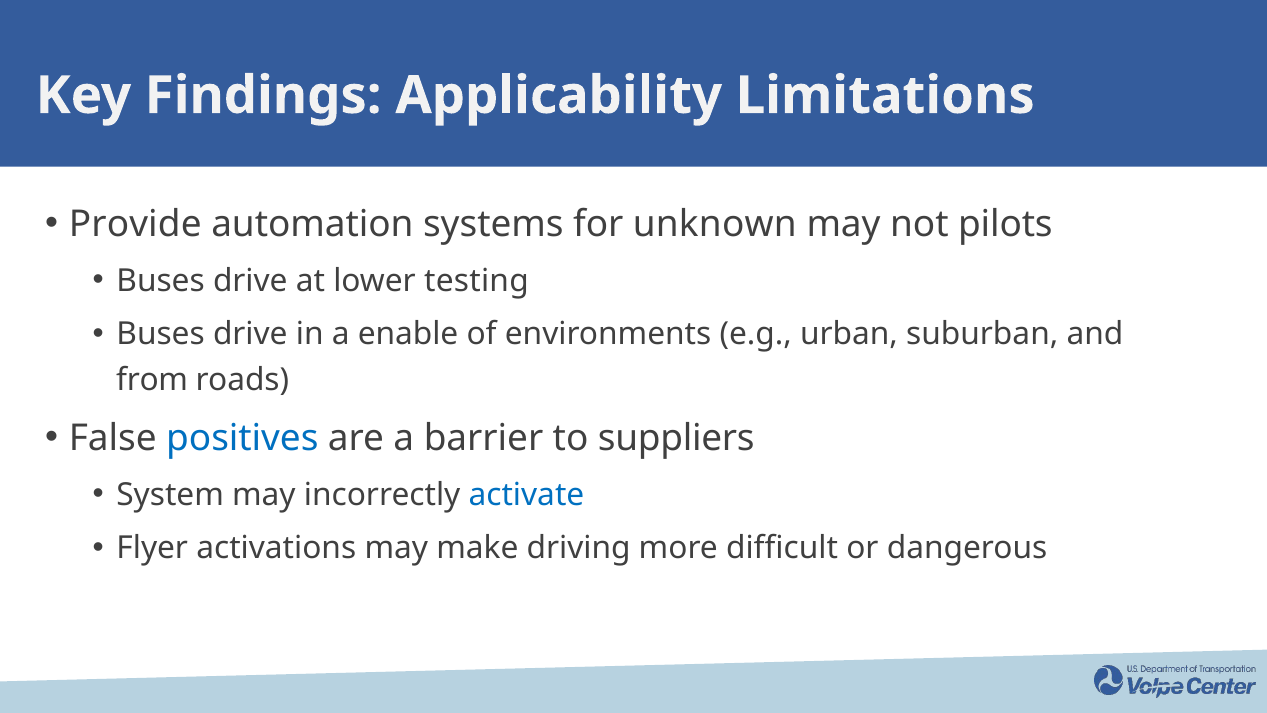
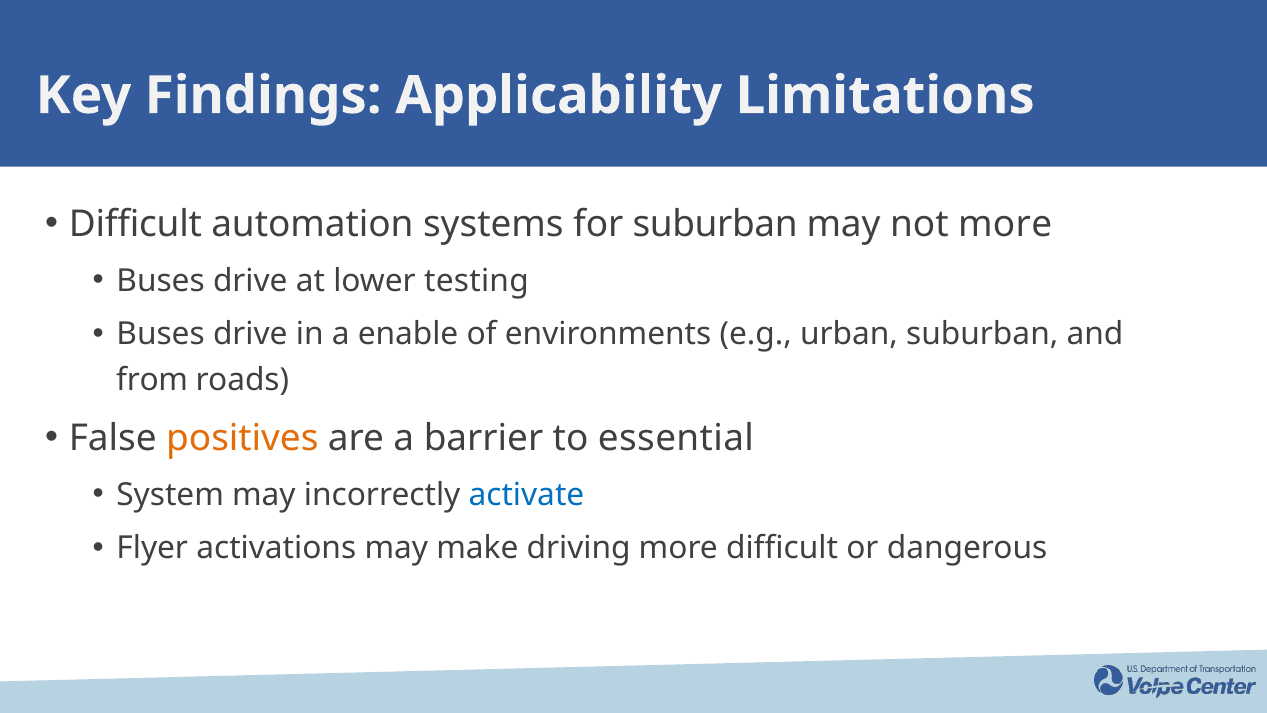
Provide: Provide -> Difficult (135, 224)
for unknown: unknown -> suburban (715, 224)
not pilots: pilots -> more (1005, 224)
positives colour: blue -> orange (242, 438)
suppliers: suppliers -> essential (676, 438)
